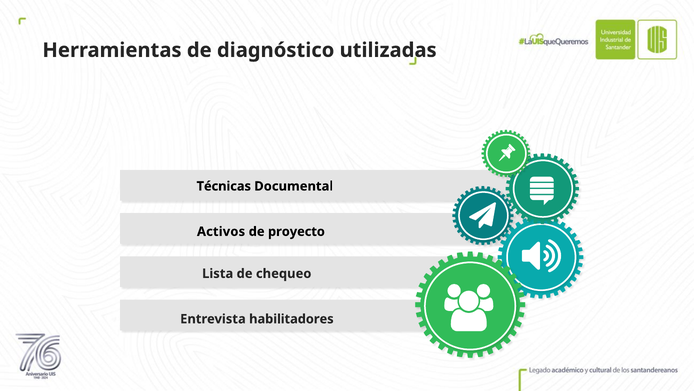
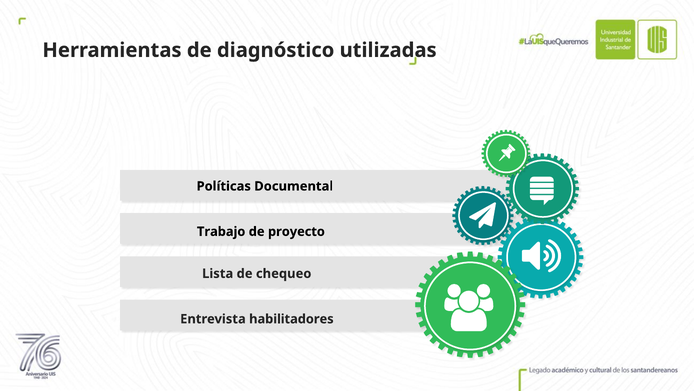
Técnicas: Técnicas -> Políticas (224, 186)
Activos: Activos -> Trabajo (221, 231)
